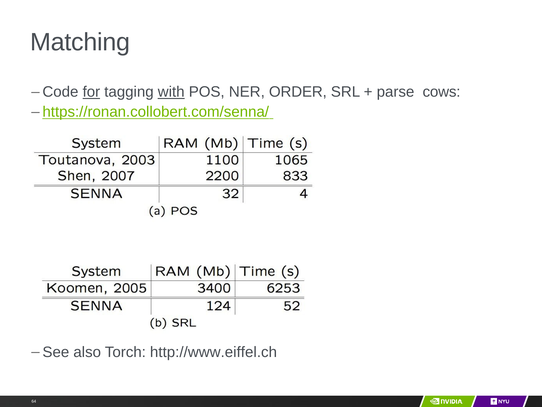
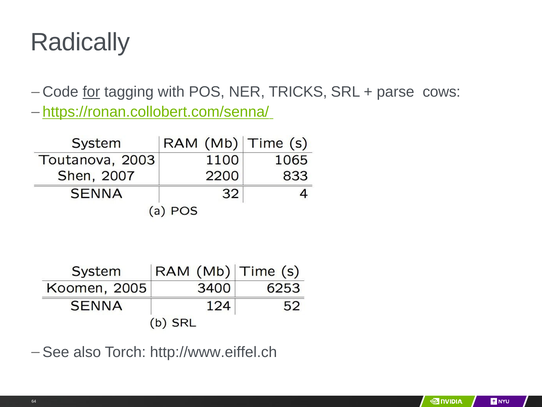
Matching: Matching -> Radically (80, 42)
with underline: present -> none (171, 92)
ORDER: ORDER -> TRICKS (298, 92)
